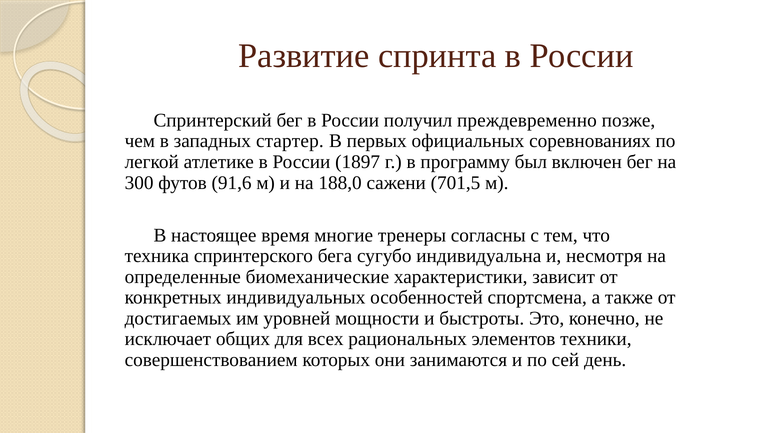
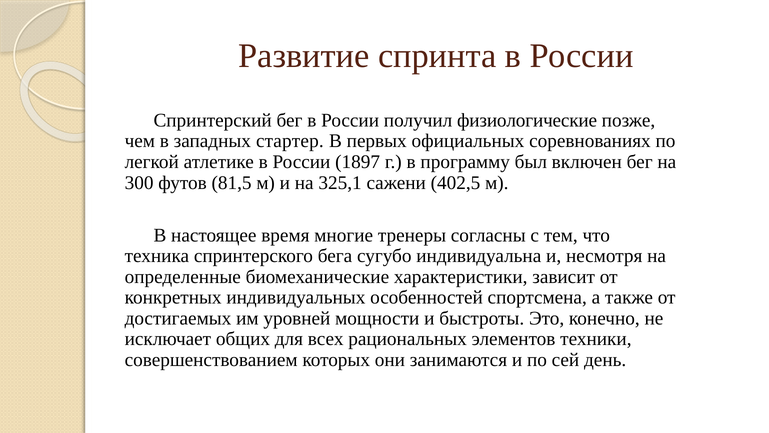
преждевременно: преждевременно -> физиологические (527, 120)
91,6: 91,6 -> 81,5 (232, 183)
188,0: 188,0 -> 325,1 (340, 183)
701,5: 701,5 -> 402,5 (456, 183)
